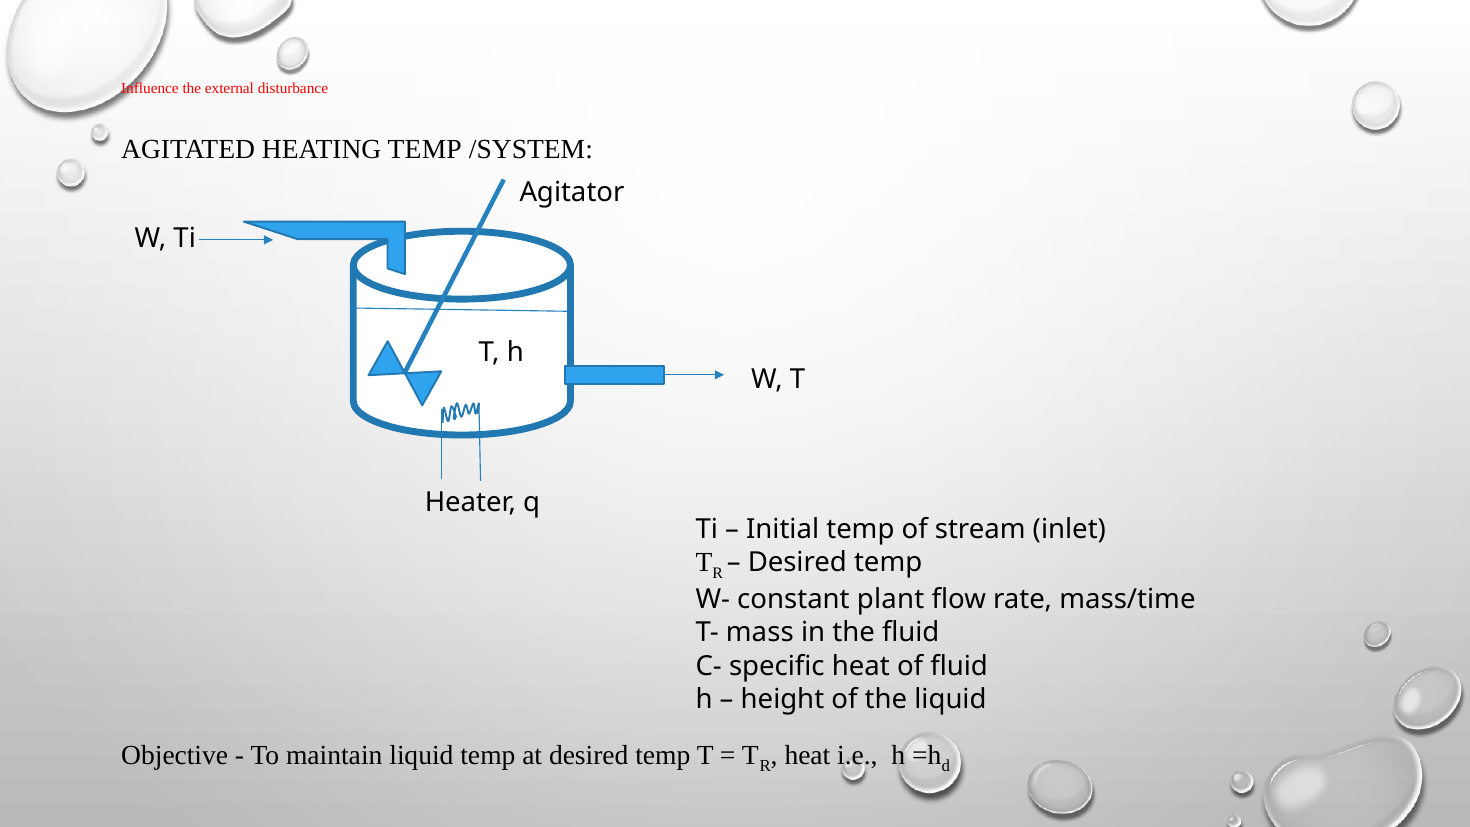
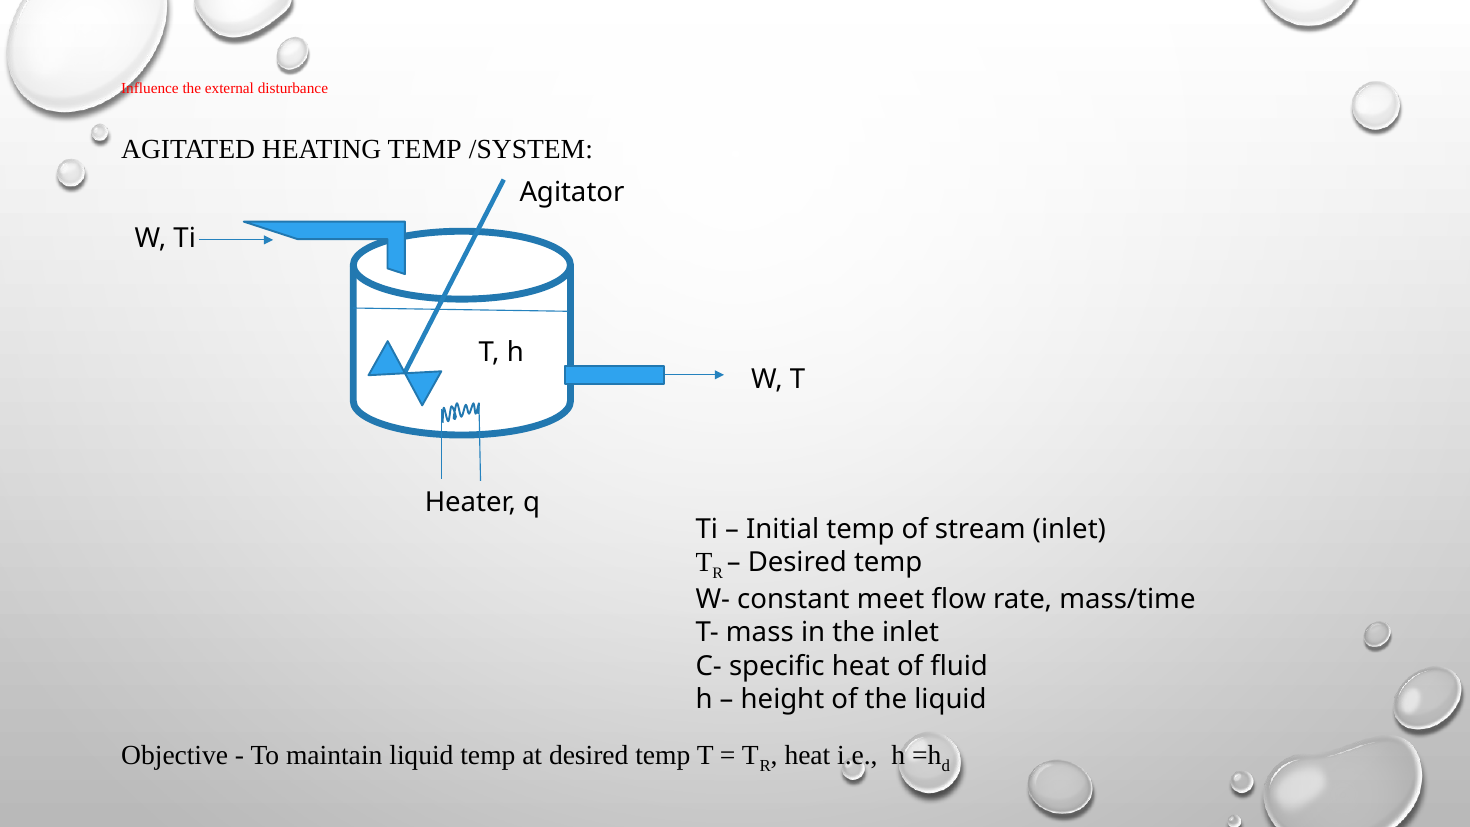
plant: plant -> meet (891, 600)
the fluid: fluid -> inlet (911, 633)
